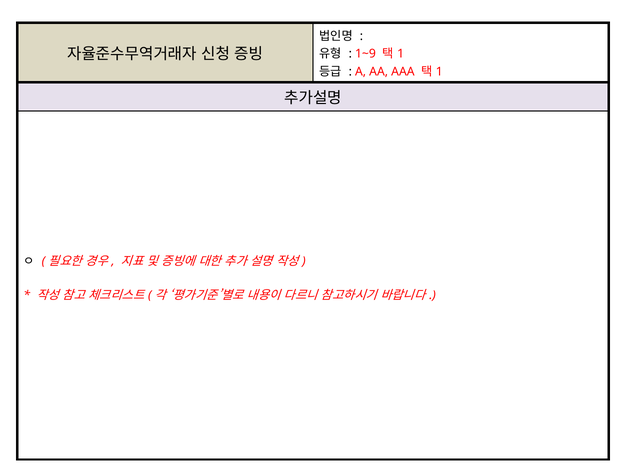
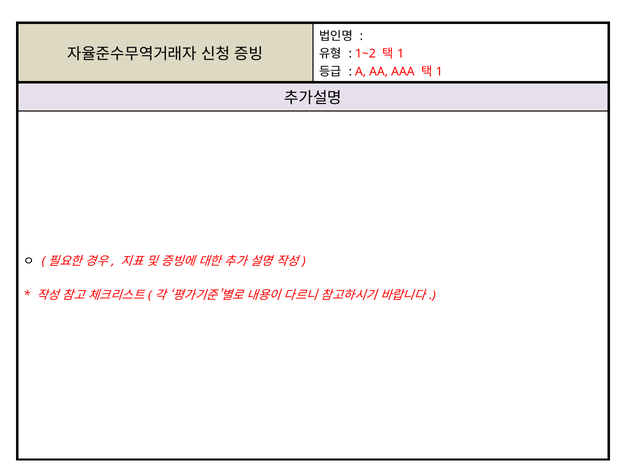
1~9: 1~9 -> 1~2 (365, 54)
